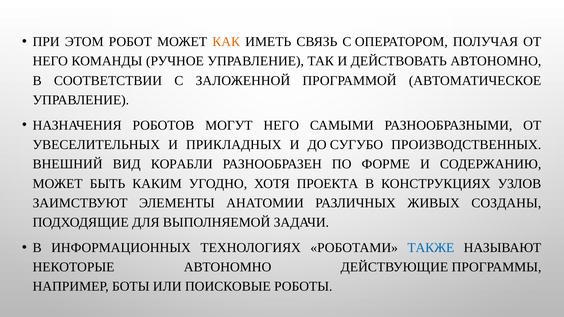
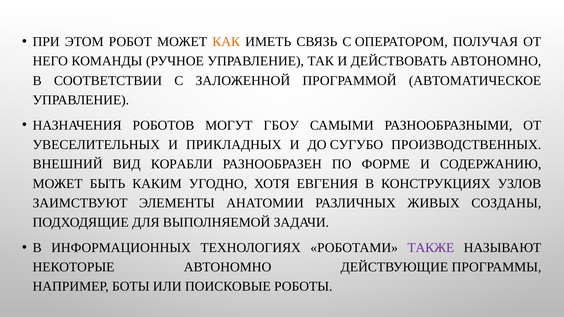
МОГУТ НЕГО: НЕГО -> ГБОУ (281, 125)
ПРОЕКТА: ПРОЕКТА -> ЕВГЕНИЯ (327, 184)
ТАКЖЕ colour: blue -> purple (431, 248)
